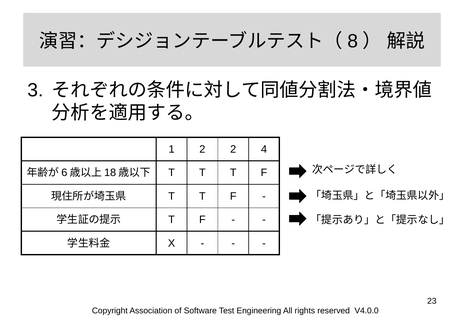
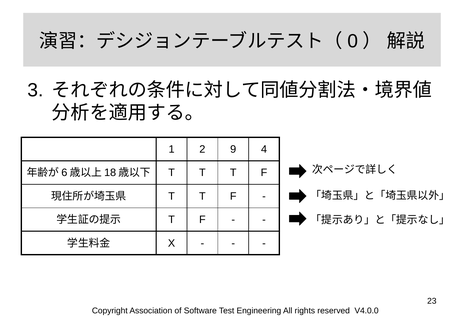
8: 8 -> 0 (353, 41)
2 2: 2 -> 9 (233, 149)
